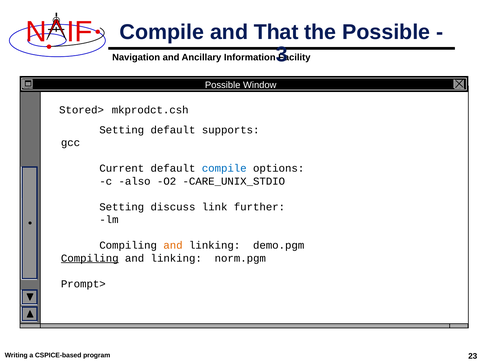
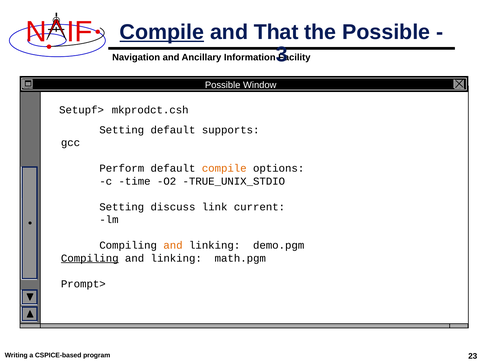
Compile underline: none -> present (162, 32)
Stored>: Stored> -> Setupf> (82, 110)
Current: Current -> Perform (122, 169)
compile colour: blue -> orange (224, 169)
also: also -> time (135, 181)
CARE_UNIX_STDIO: CARE_UNIX_STDIO -> TRUE_UNIX_STDIO (234, 181)
further: further -> current (259, 207)
norm.pgm: norm.pgm -> math.pgm (240, 259)
